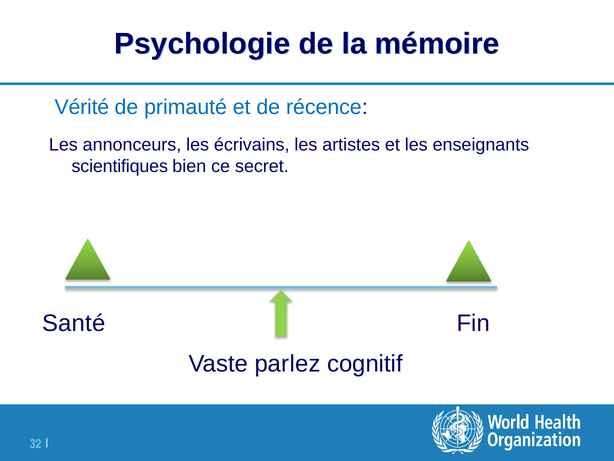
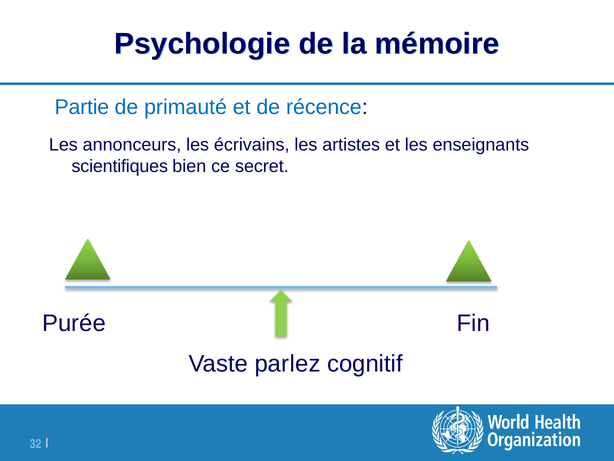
Vérité: Vérité -> Partie (82, 107)
Santé: Santé -> Purée (74, 323)
